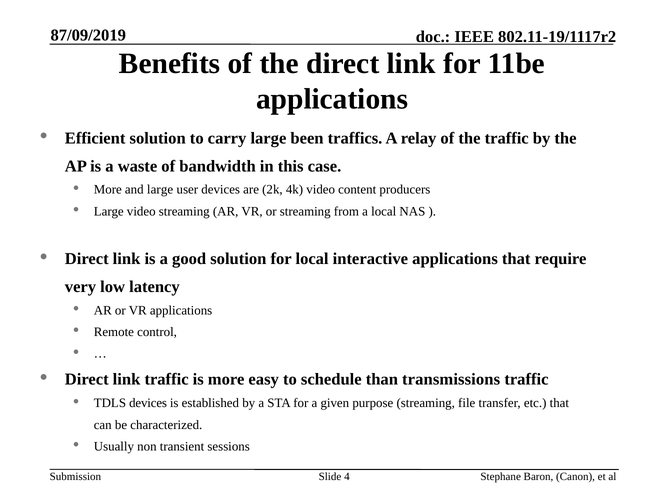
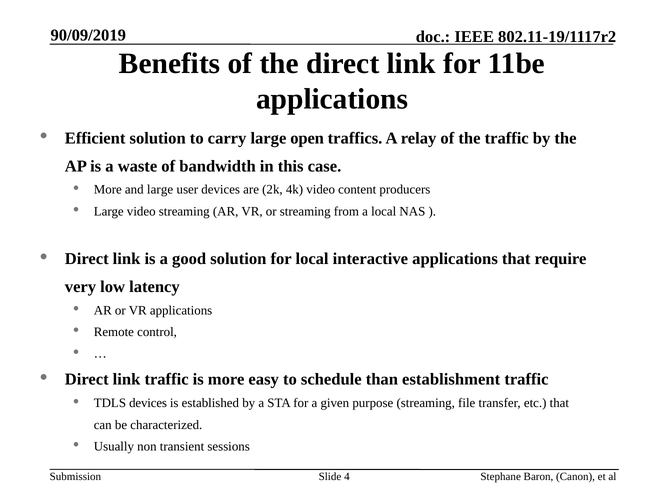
87/09/2019: 87/09/2019 -> 90/09/2019 (88, 35)
been: been -> open (307, 138)
transmissions: transmissions -> establishment (451, 380)
